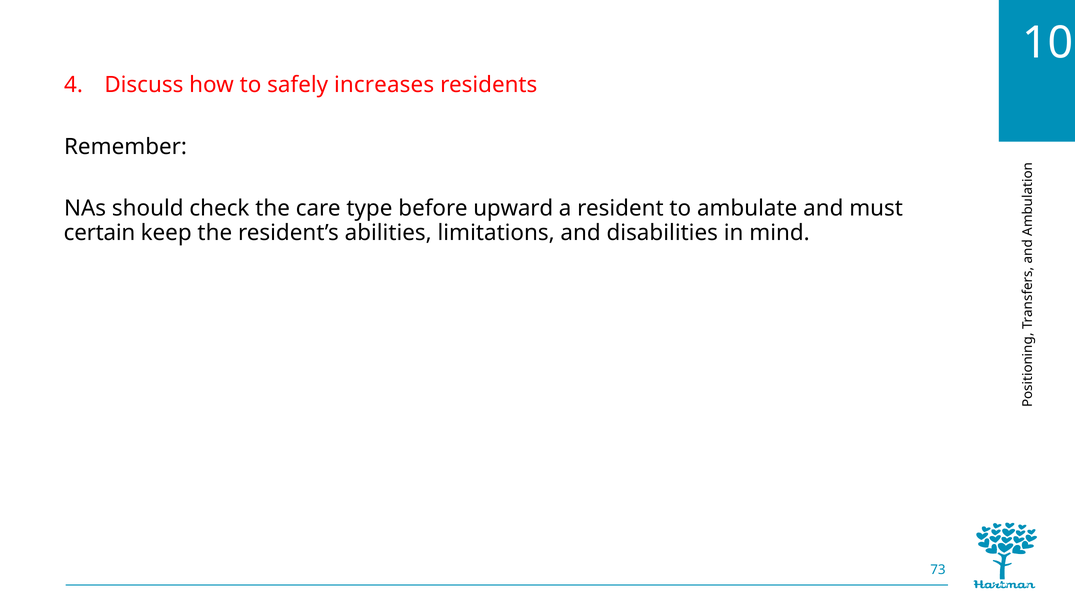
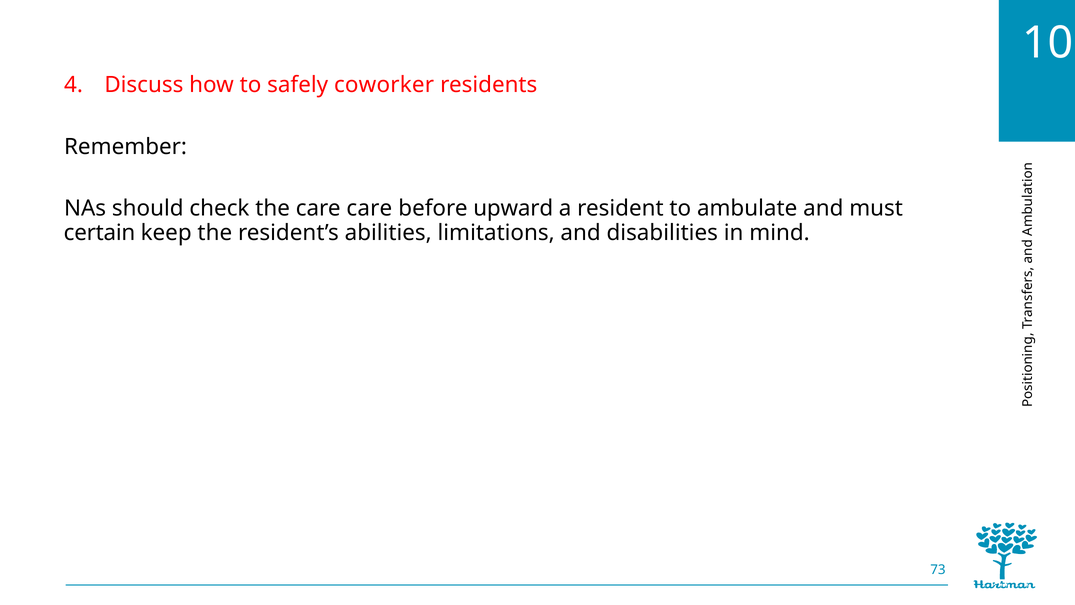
increases: increases -> coworker (384, 85)
care type: type -> care (369, 208)
